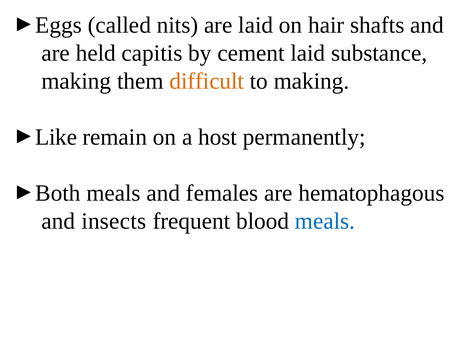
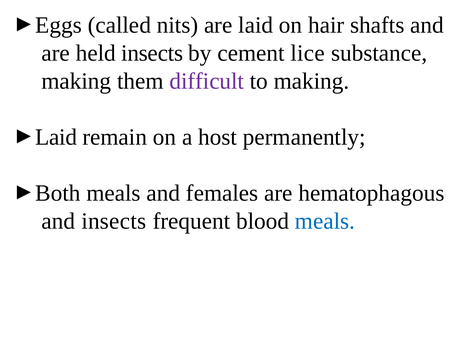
held capitis: capitis -> insects (152, 53)
cement laid: laid -> lice (308, 53)
difficult colour: orange -> purple (207, 81)
Like: Like -> Laid (56, 137)
